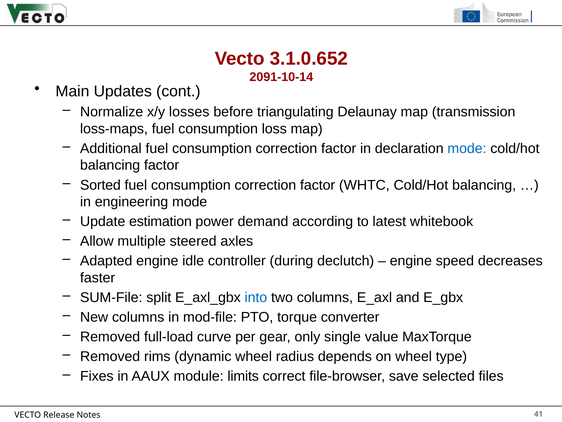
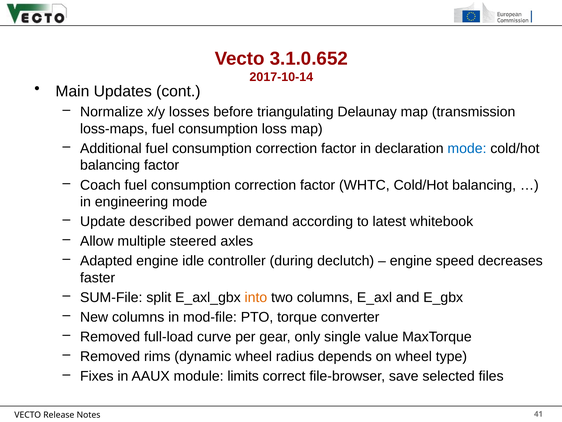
2091-10-14: 2091-10-14 -> 2017-10-14 (281, 77)
Sorted: Sorted -> Coach (100, 185)
estimation: estimation -> described (160, 221)
into colour: blue -> orange (256, 297)
